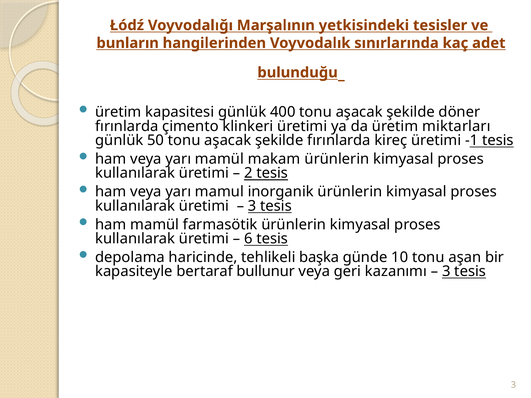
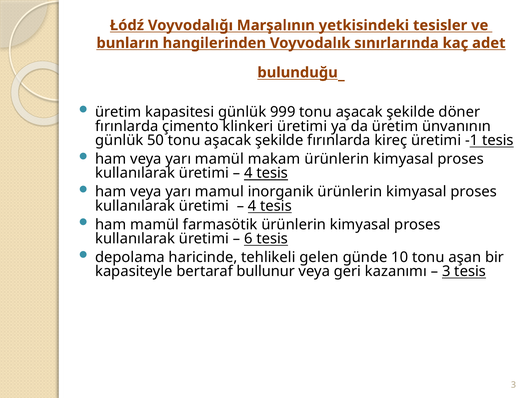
400: 400 -> 999 (283, 112)
miktarları: miktarları -> ünvanının (457, 126)
2: 2 -> 4 (248, 173)
3: 3 -> 4 (252, 206)
başka: başka -> gelen (319, 257)
